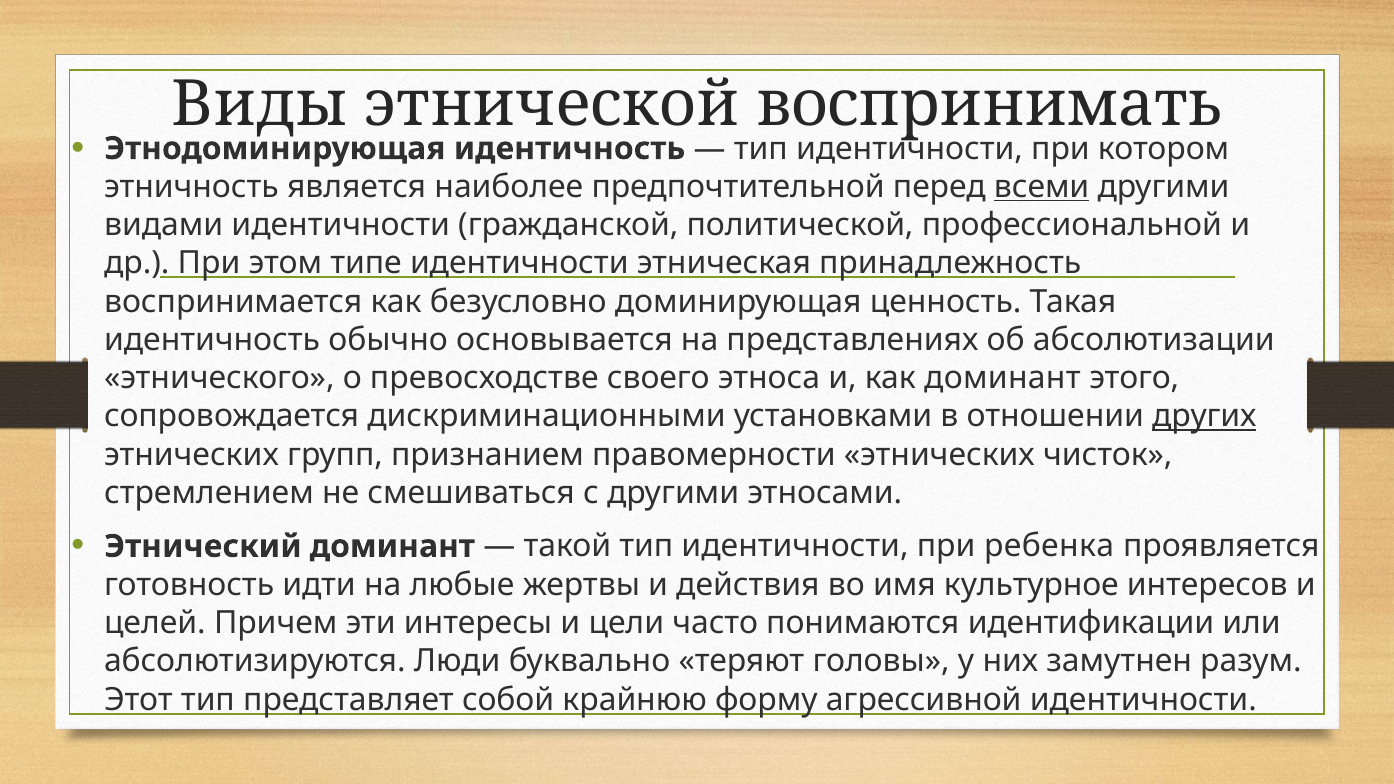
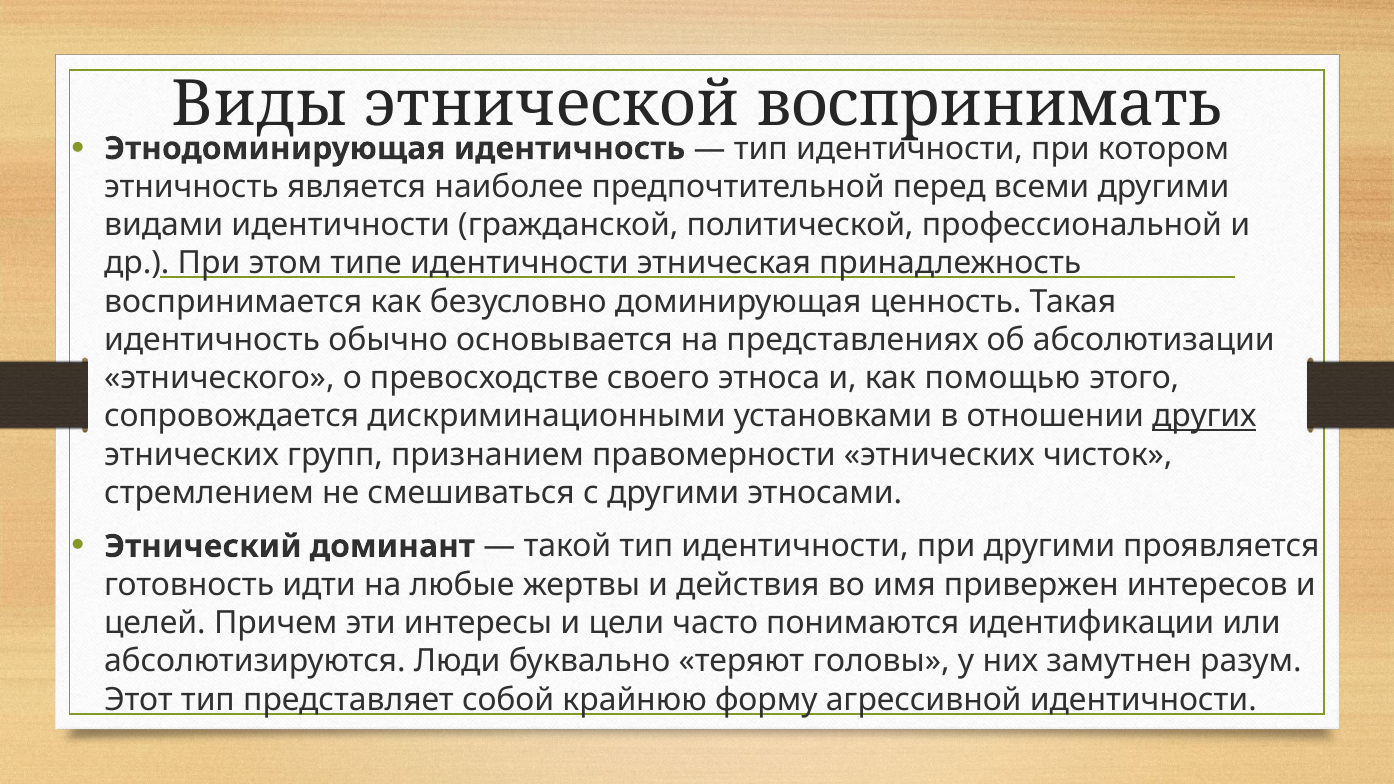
всеми underline: present -> none (1042, 187)
как доминант: доминант -> помощью (1002, 378)
при ребенка: ребенка -> другими (1049, 546)
культурное: культурное -> привержен (1031, 585)
